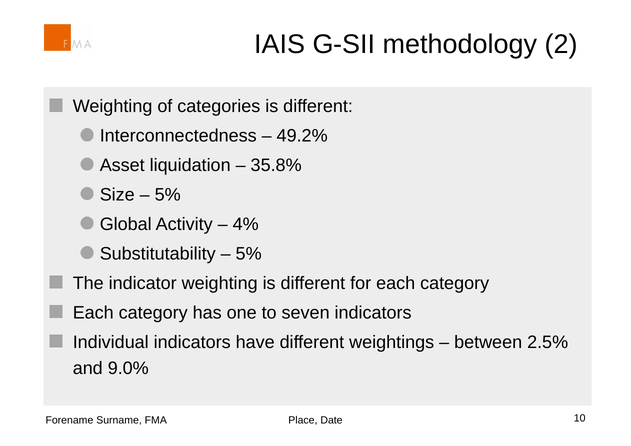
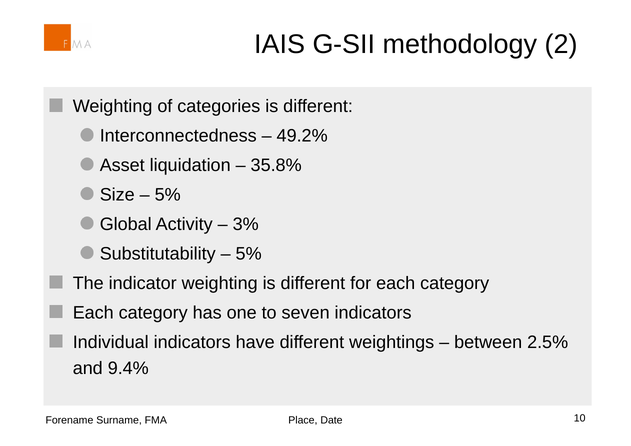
4%: 4% -> 3% (246, 225)
9.0%: 9.0% -> 9.4% (128, 368)
